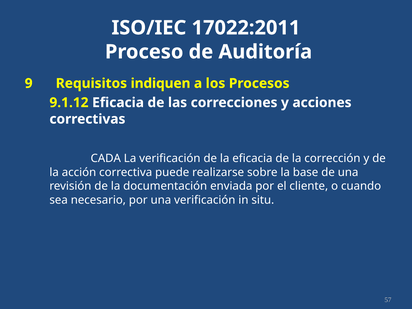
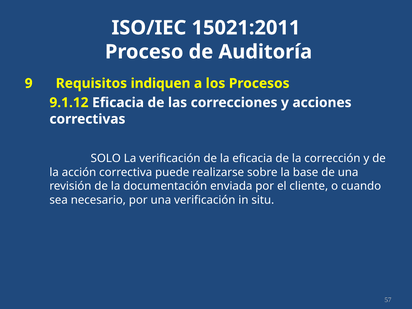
17022:2011: 17022:2011 -> 15021:2011 (246, 28)
CADA: CADA -> SOLO (106, 158)
